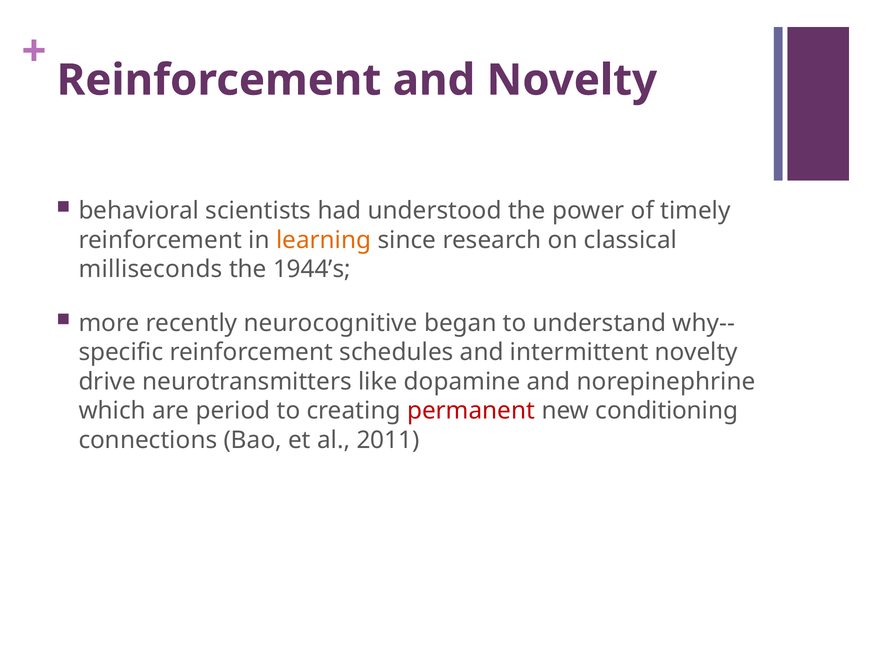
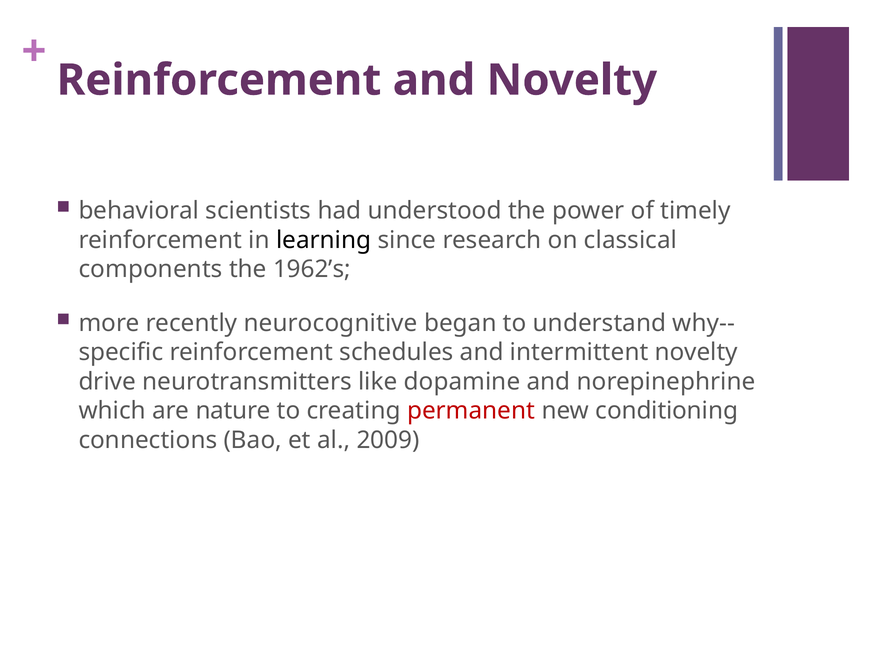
learning colour: orange -> black (324, 240)
milliseconds: milliseconds -> components (151, 269)
1944’s: 1944’s -> 1962’s (312, 269)
period: period -> nature (233, 411)
2011: 2011 -> 2009 (388, 440)
